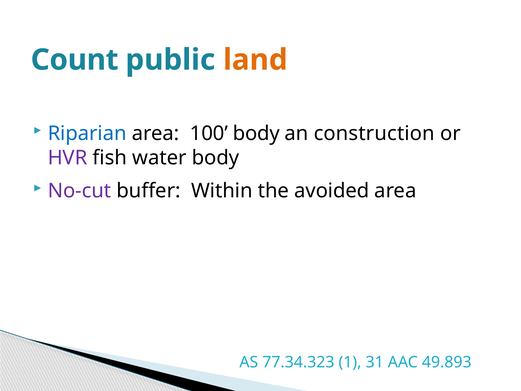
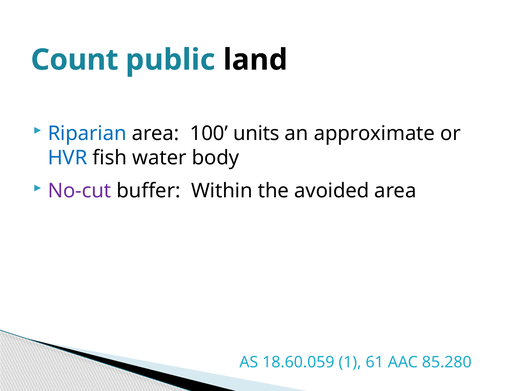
land colour: orange -> black (255, 60)
100 body: body -> units (256, 133)
construction: construction -> approximate (374, 133)
HVR colour: purple -> blue (68, 158)
77.34.323: 77.34.323 -> 18.60.059 (298, 362)
31: 31 -> 61 (375, 362)
49.893: 49.893 -> 85.280 (447, 362)
